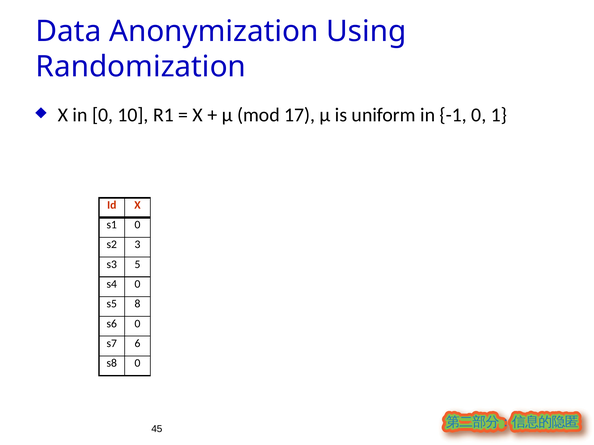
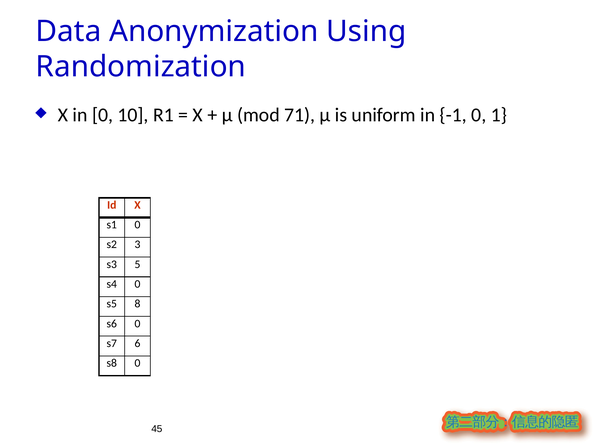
17: 17 -> 71 (300, 115)
